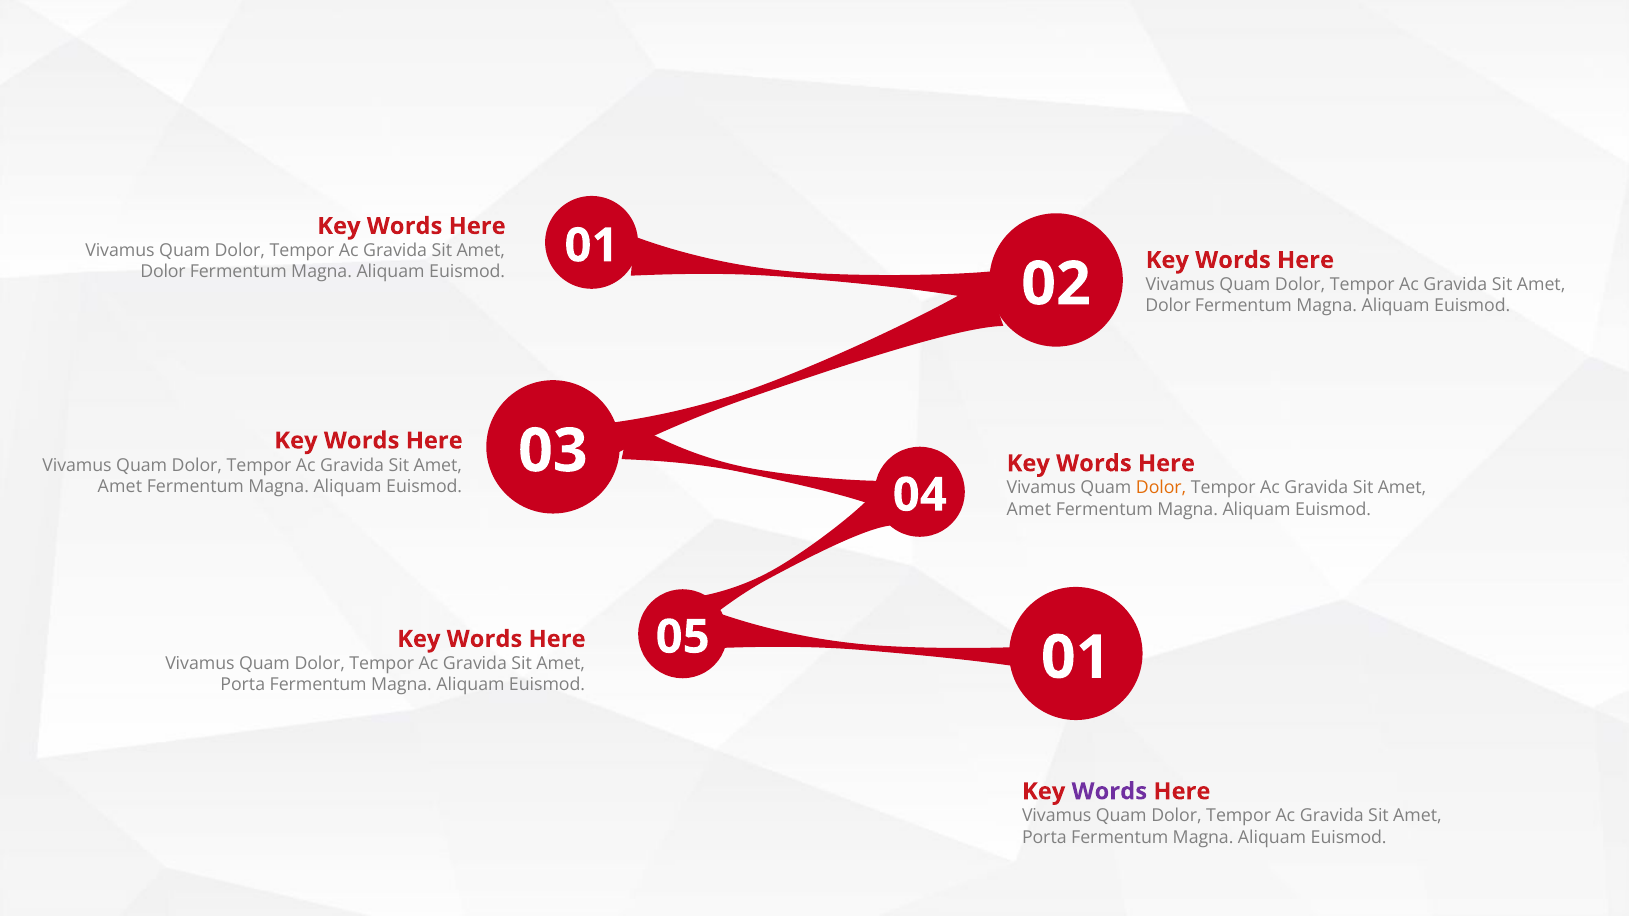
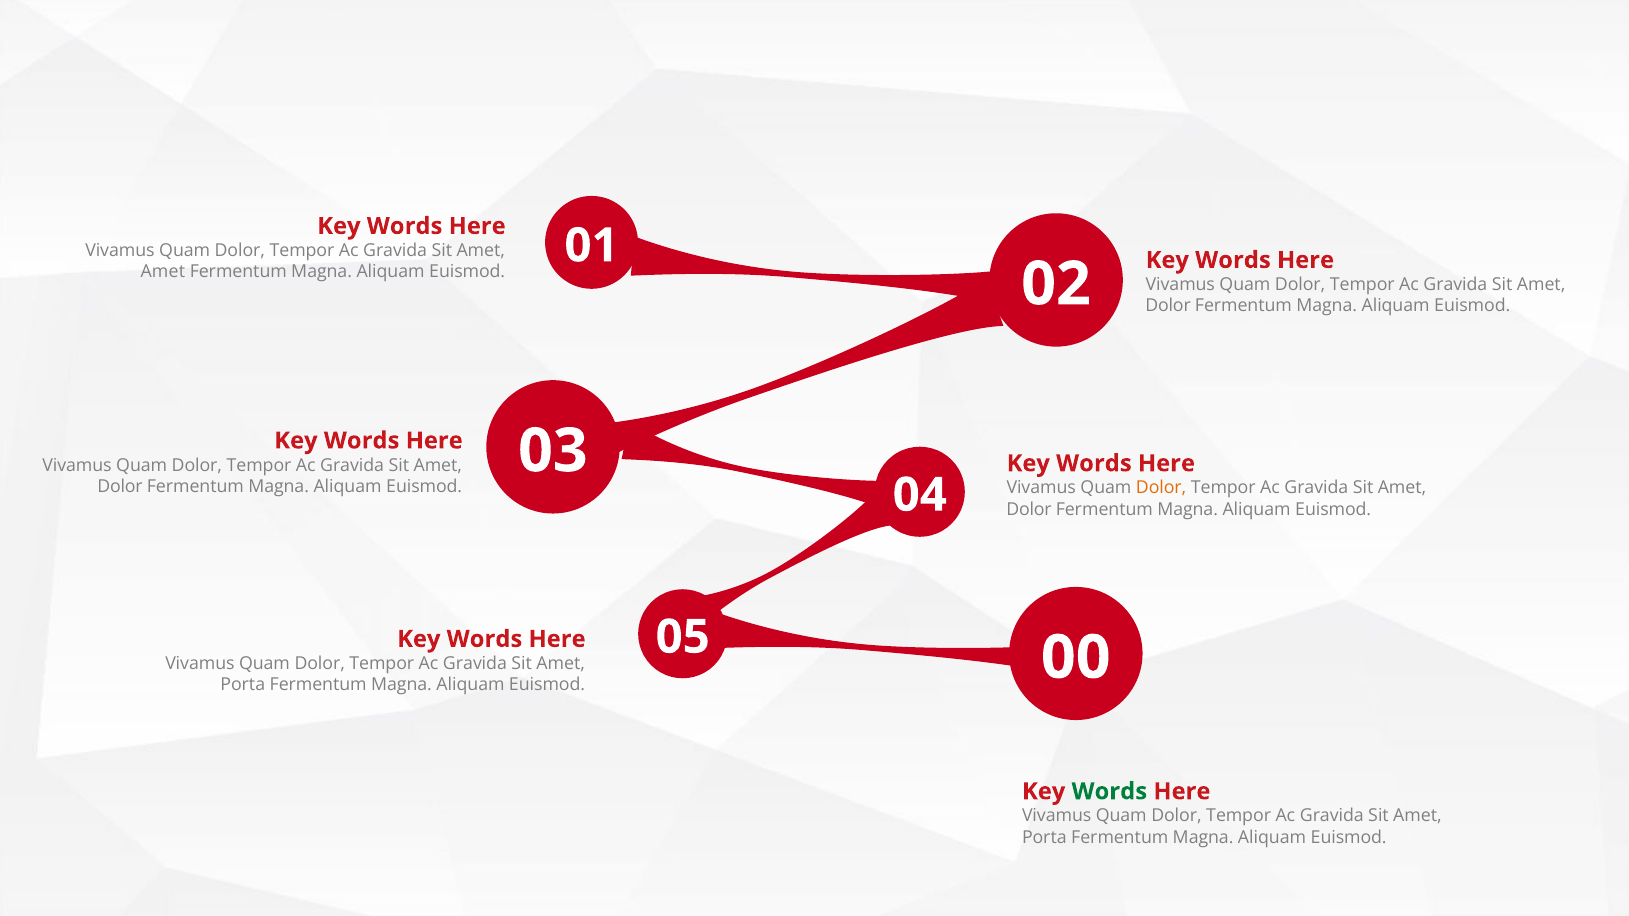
Dolor: Dolor -> Amet (163, 272)
Amet: Amet -> Dolor (120, 487)
Amet: Amet -> Dolor (1029, 509)
05 01: 01 -> 00 (1076, 658)
Words colour: purple -> green (1109, 792)
